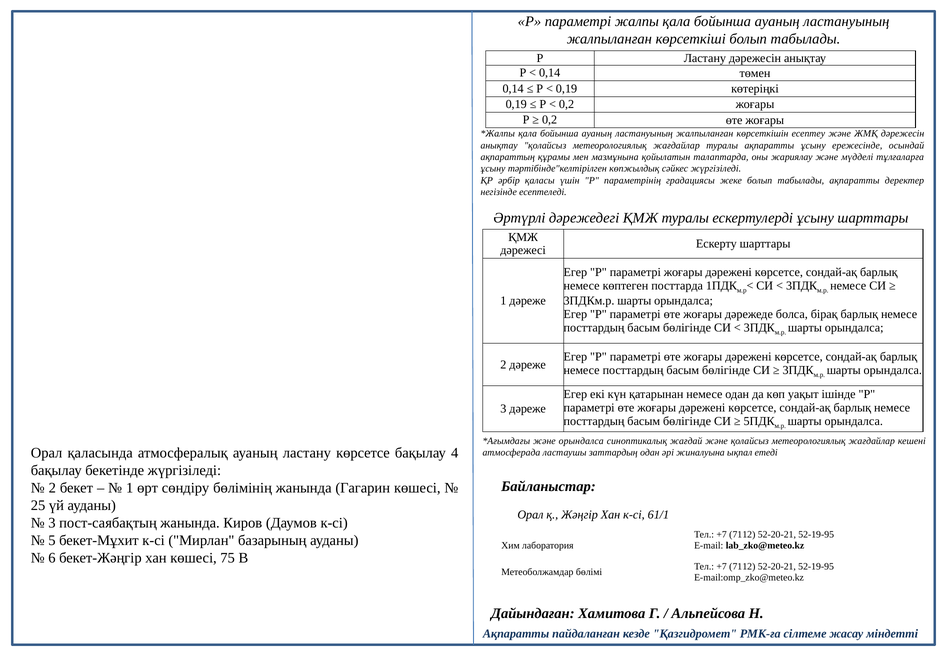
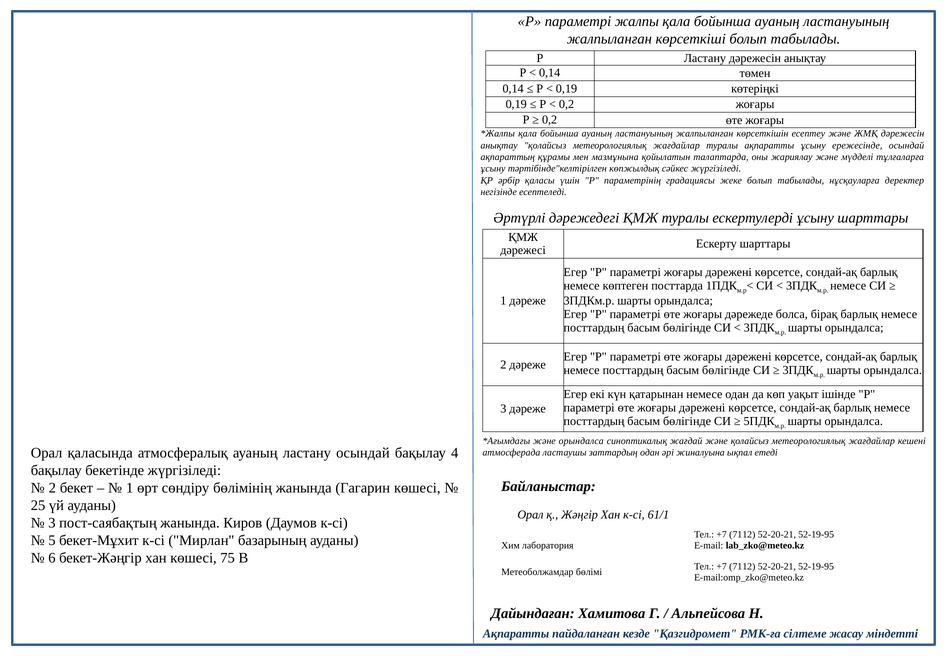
табылады ақпаратты: ақпаратты -> нұсқауларға (854, 180)
ластану көрсетсе: көрсетсе -> осындай (363, 453)
